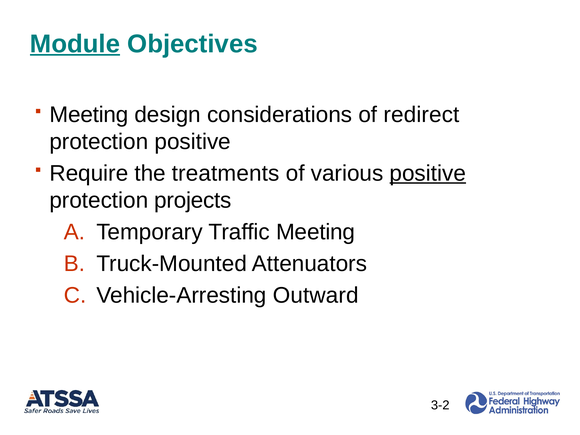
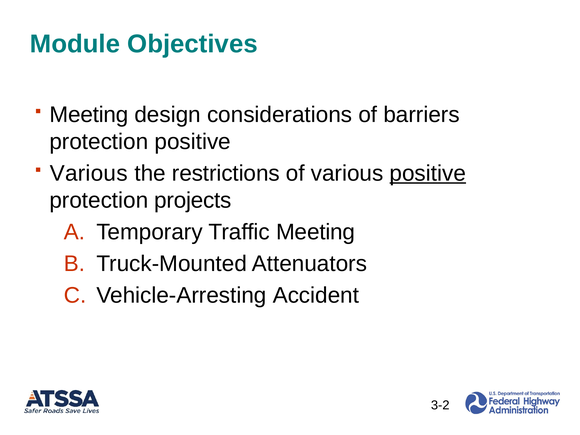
Module underline: present -> none (75, 44)
redirect: redirect -> barriers (422, 115)
Require: Require -> Various (89, 173)
treatments: treatments -> restrictions (226, 173)
Outward: Outward -> Accident (316, 295)
